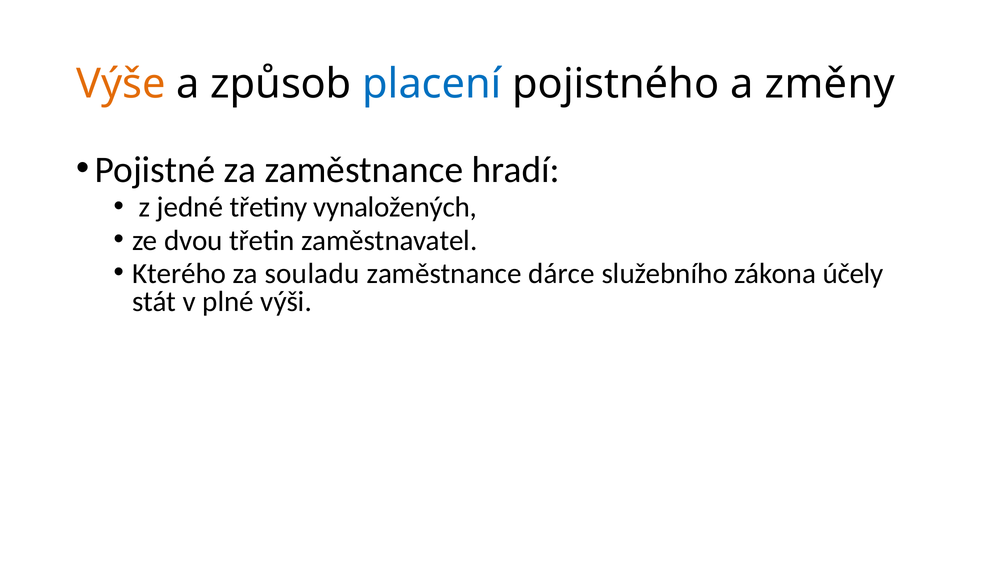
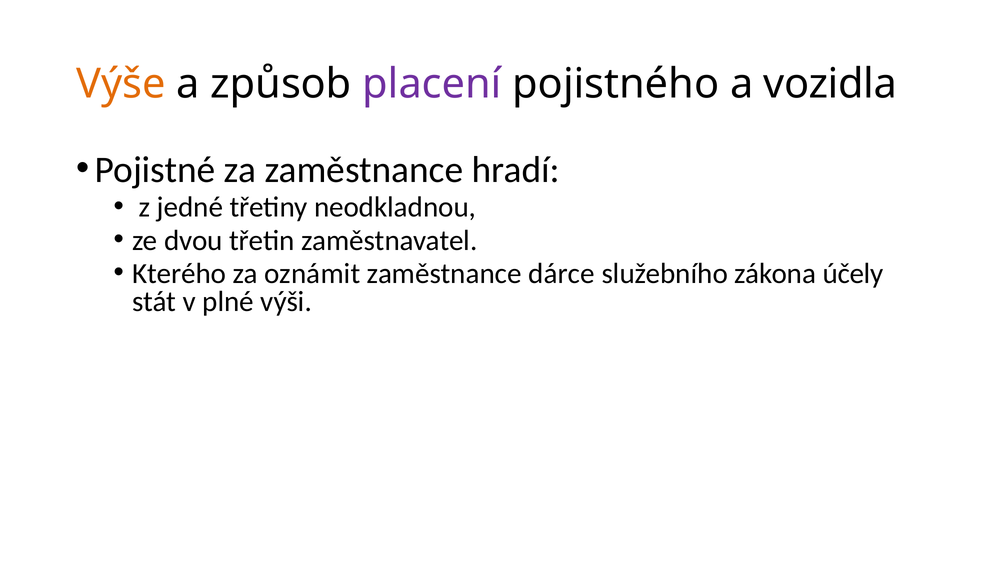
placení colour: blue -> purple (432, 84)
změny: změny -> vozidla (830, 84)
vynaložených: vynaložených -> neodkladnou (395, 207)
souladu: souladu -> oznámit (312, 273)
